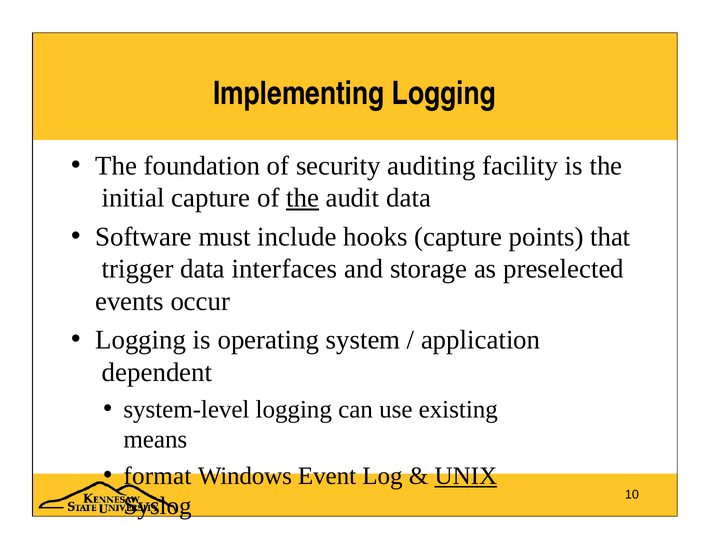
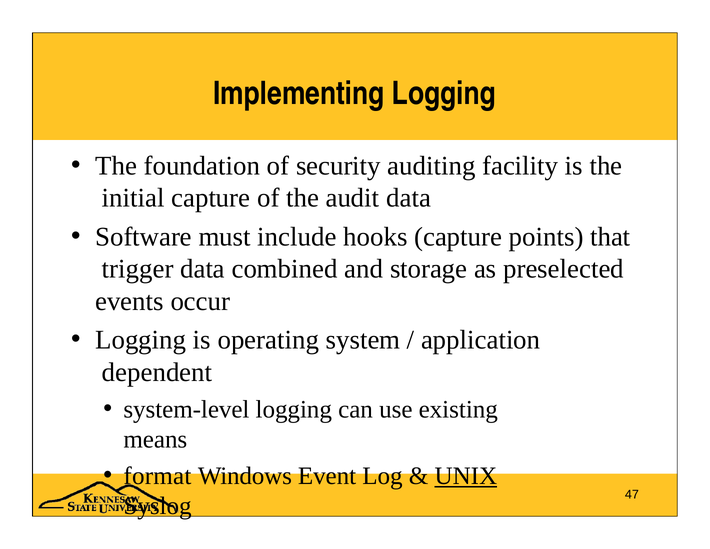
the underline: present -> none (303, 198)
interfaces: interfaces -> combined (285, 269)
10: 10 -> 47 (632, 494)
